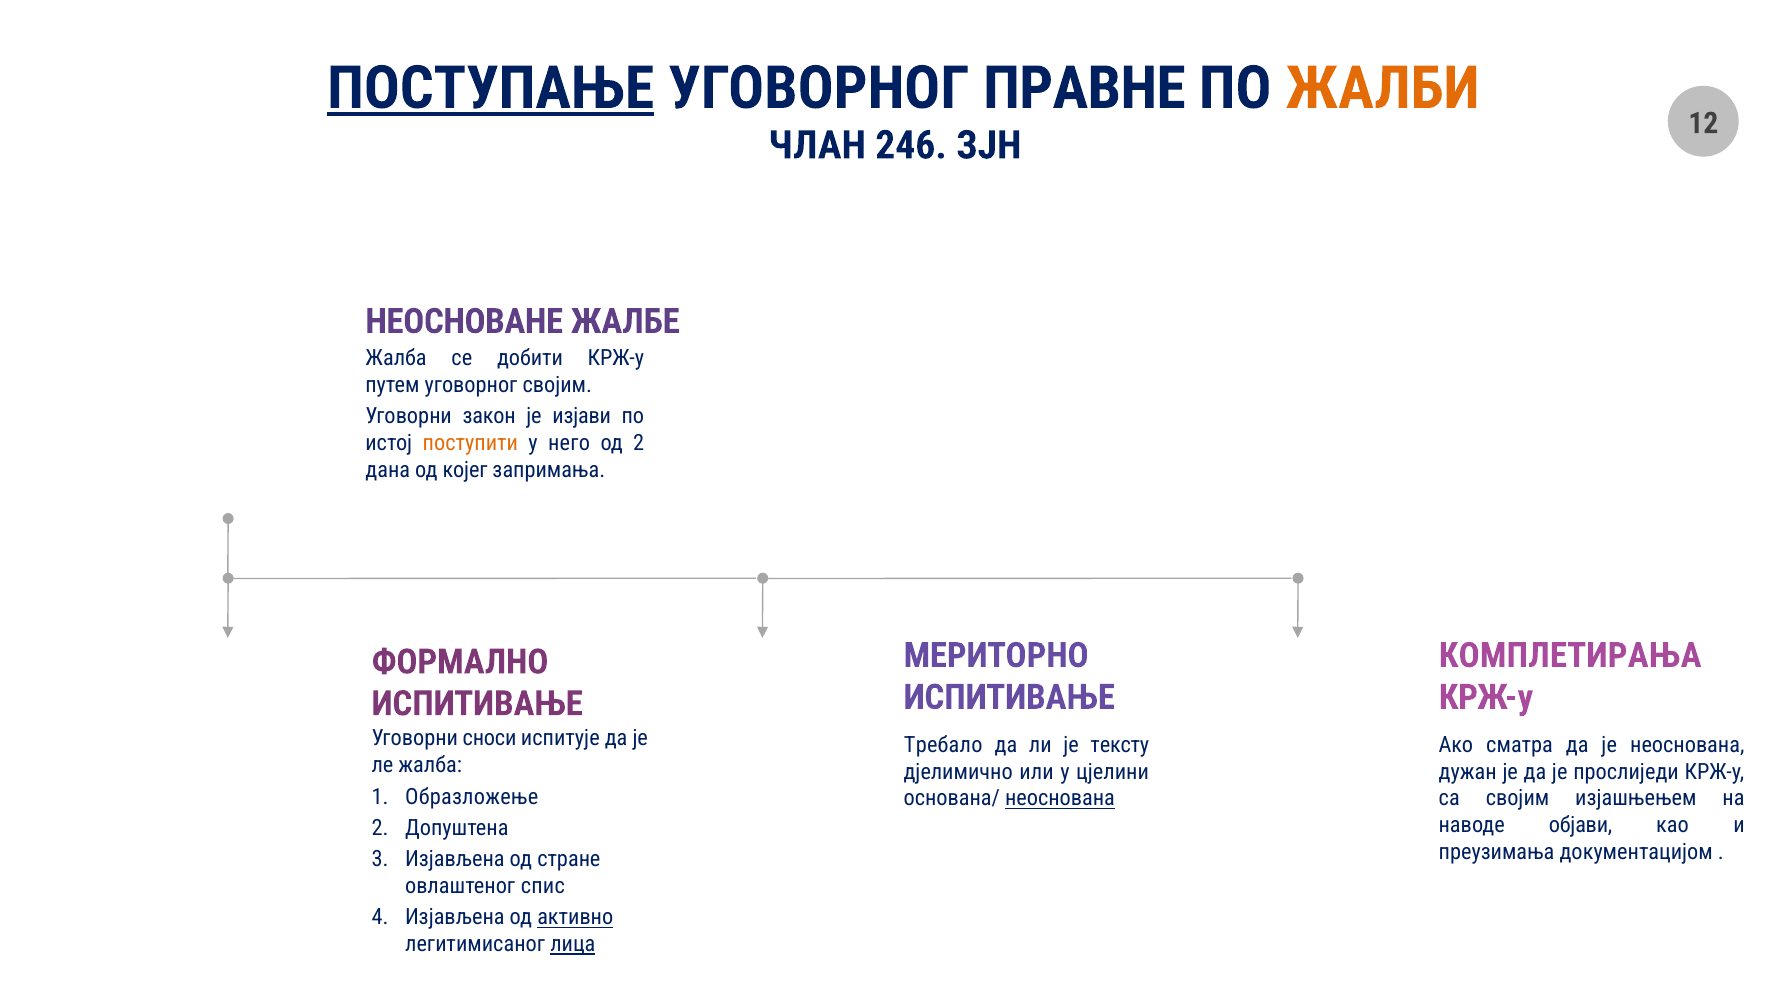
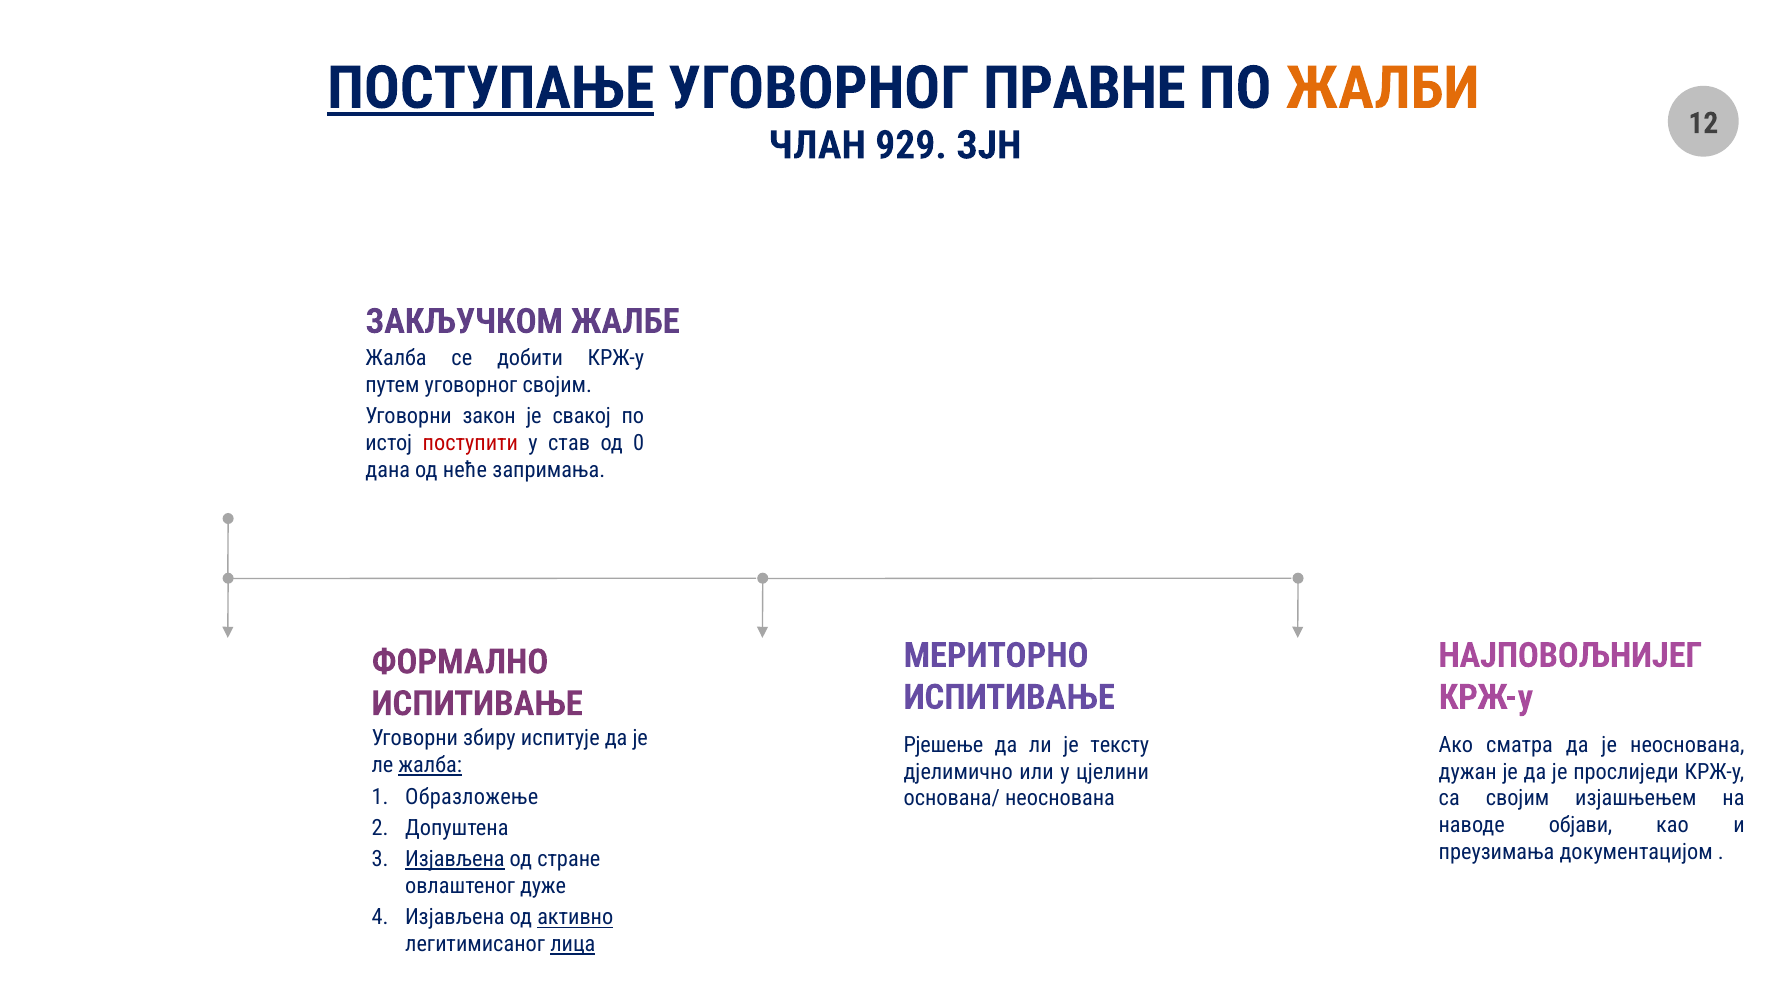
246: 246 -> 929 (911, 145)
НЕОСНОВАНЕ: НЕОСНОВАНЕ -> ЗАКЉУЧКОМ (464, 321)
изјави: изјави -> свакој (582, 416)
поступити colour: orange -> red (470, 443)
него: него -> став (569, 443)
од 2: 2 -> 0 (639, 443)
којег: којег -> неће (465, 470)
КОМПЛЕТИРАЊА: КОМПЛЕТИРАЊА -> НАЈПОВОЉНИЈЕГ (1570, 655)
сноси: сноси -> збиру (489, 738)
Требало: Требало -> Рјешење (943, 745)
жалба underline: none -> present (430, 765)
неоснована underline: present -> none (1060, 798)
Изјављена underline: none -> present (455, 859)
спис: спис -> дуже (543, 886)
